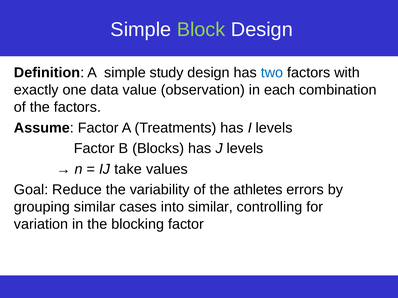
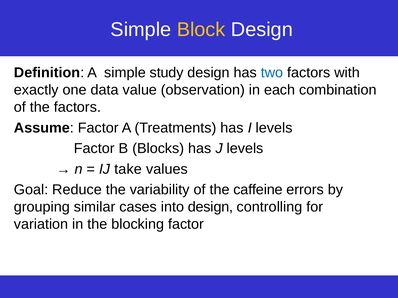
Block colour: light green -> yellow (201, 30)
athletes: athletes -> caffeine (258, 190)
into similar: similar -> design (210, 207)
